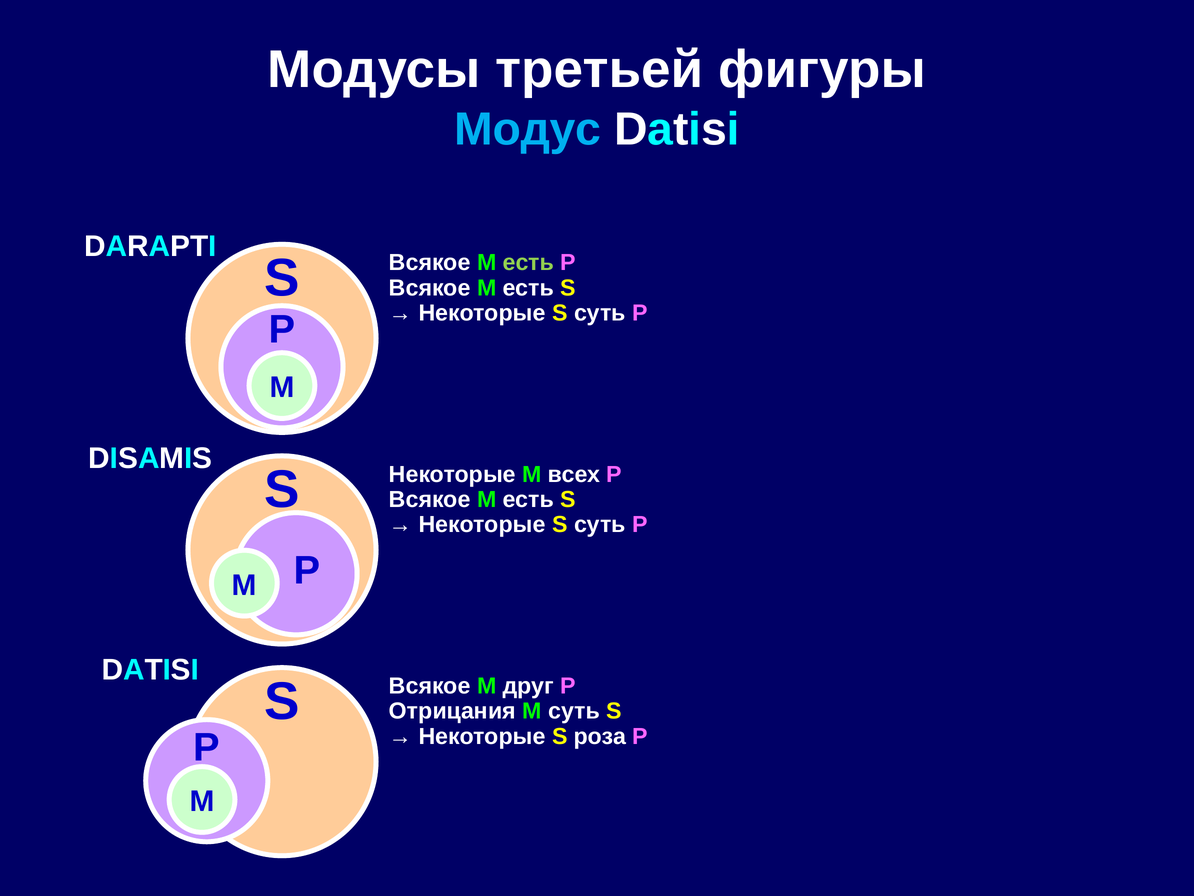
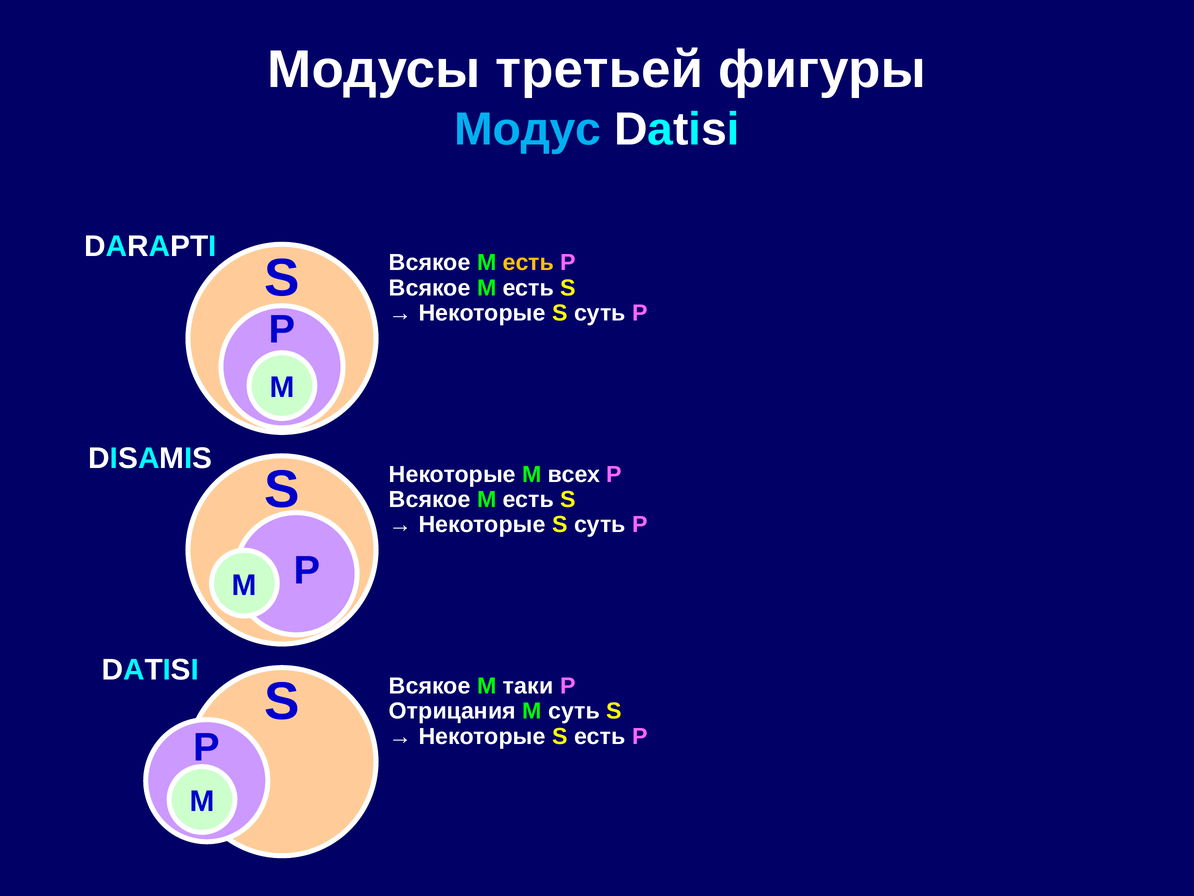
есть colour: light green -> yellow (528, 263)
друг: друг -> таки (528, 686)
S роза: роза -> есть (600, 736)
